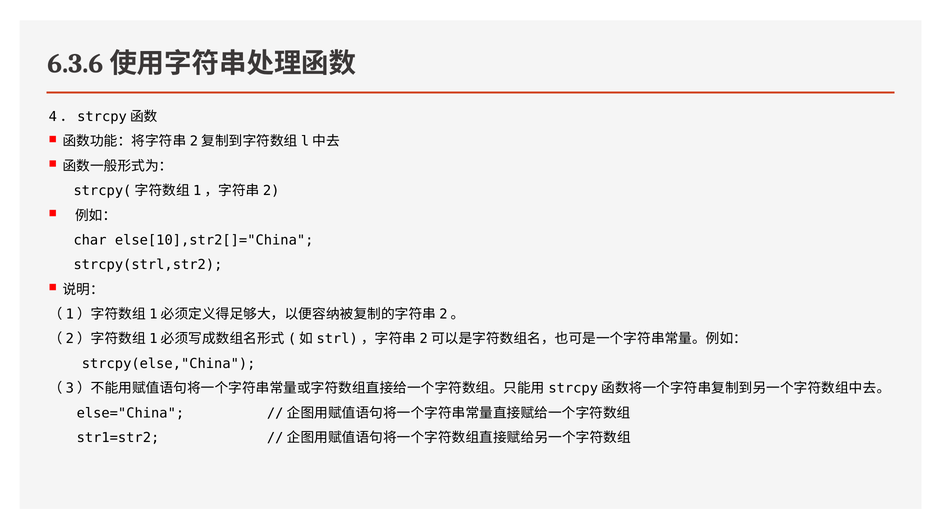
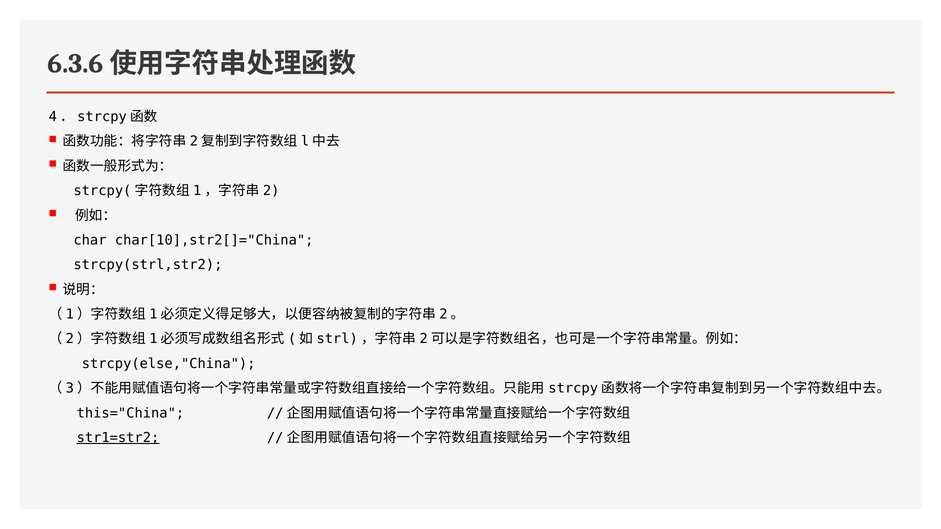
else[10],str2[]="China: else[10],str2[]="China -> char[10],str2[]="China (214, 240)
else="China: else="China -> this="China (130, 413)
str1=str2 underline: none -> present (118, 438)
